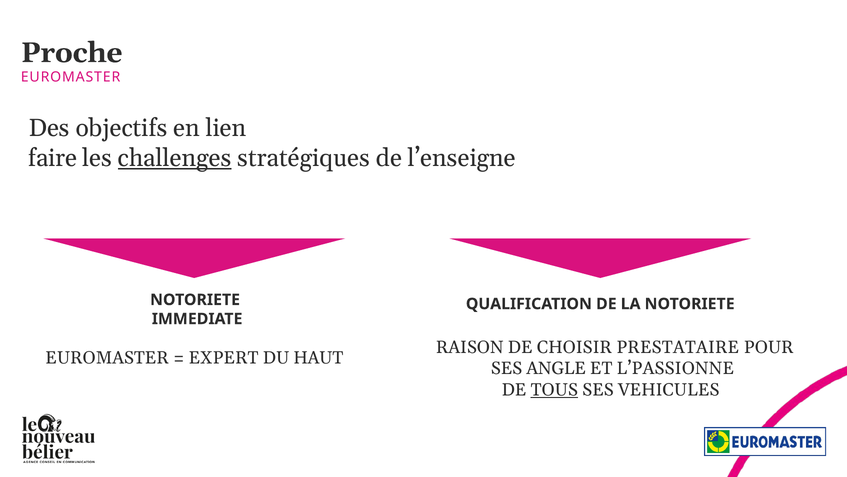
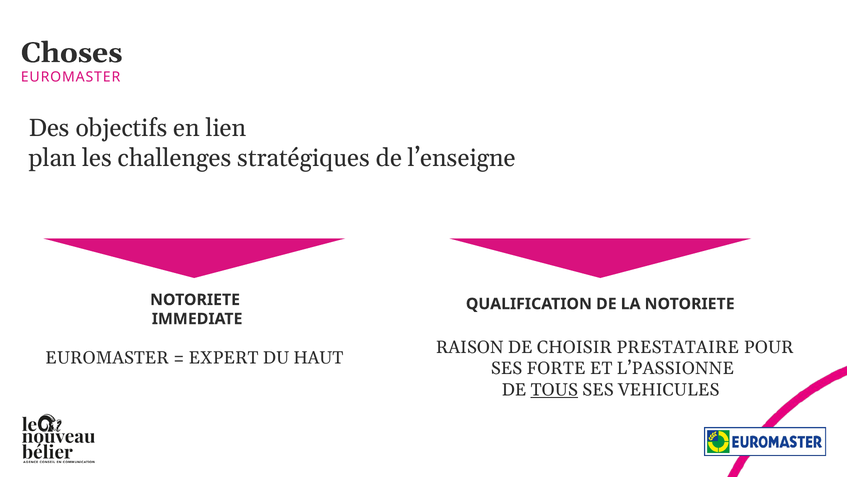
Proche: Proche -> Choses (72, 53)
faire: faire -> plan (53, 158)
challenges underline: present -> none (175, 158)
ANGLE: ANGLE -> FORTE (556, 368)
